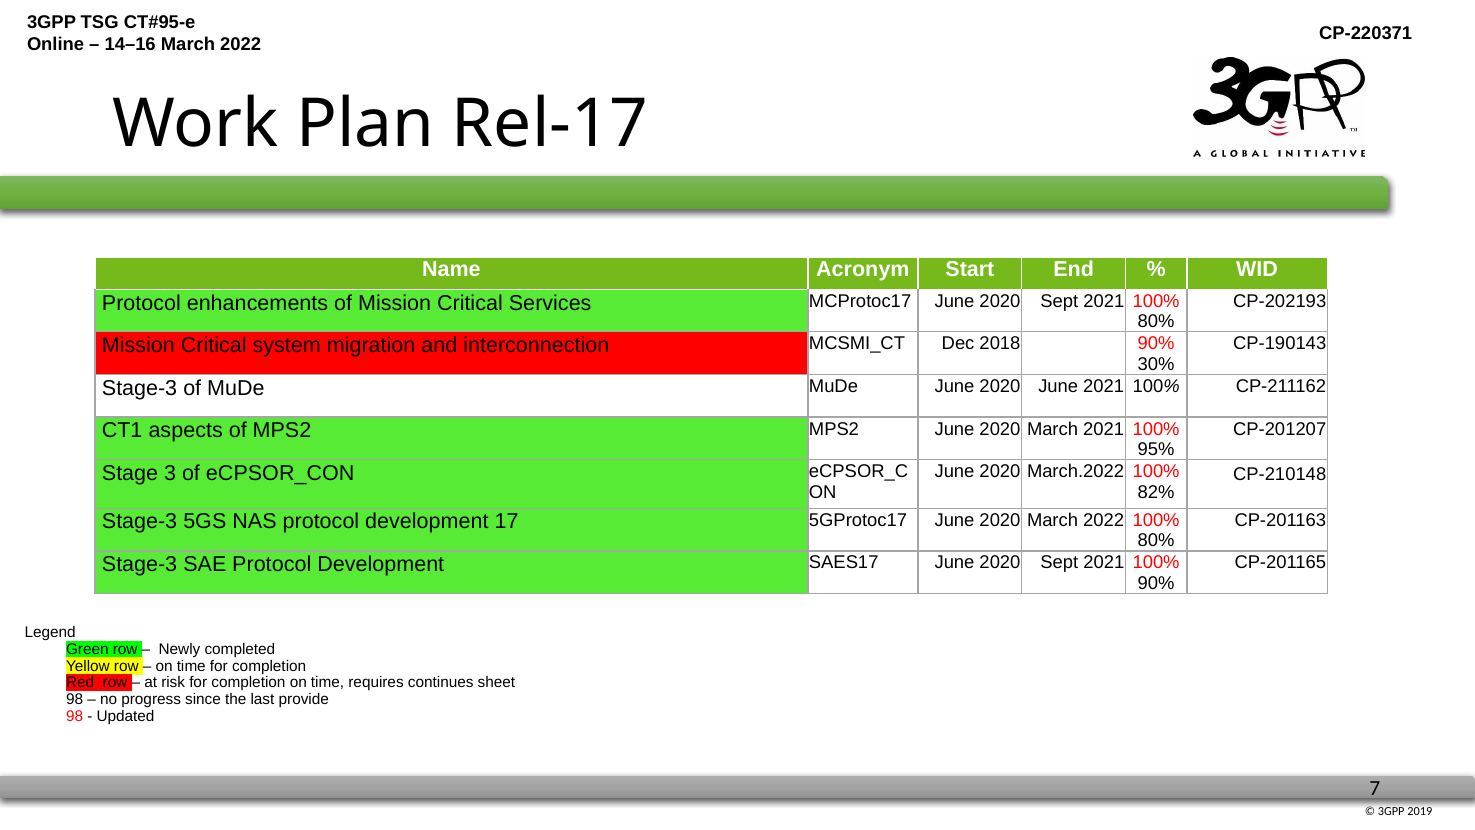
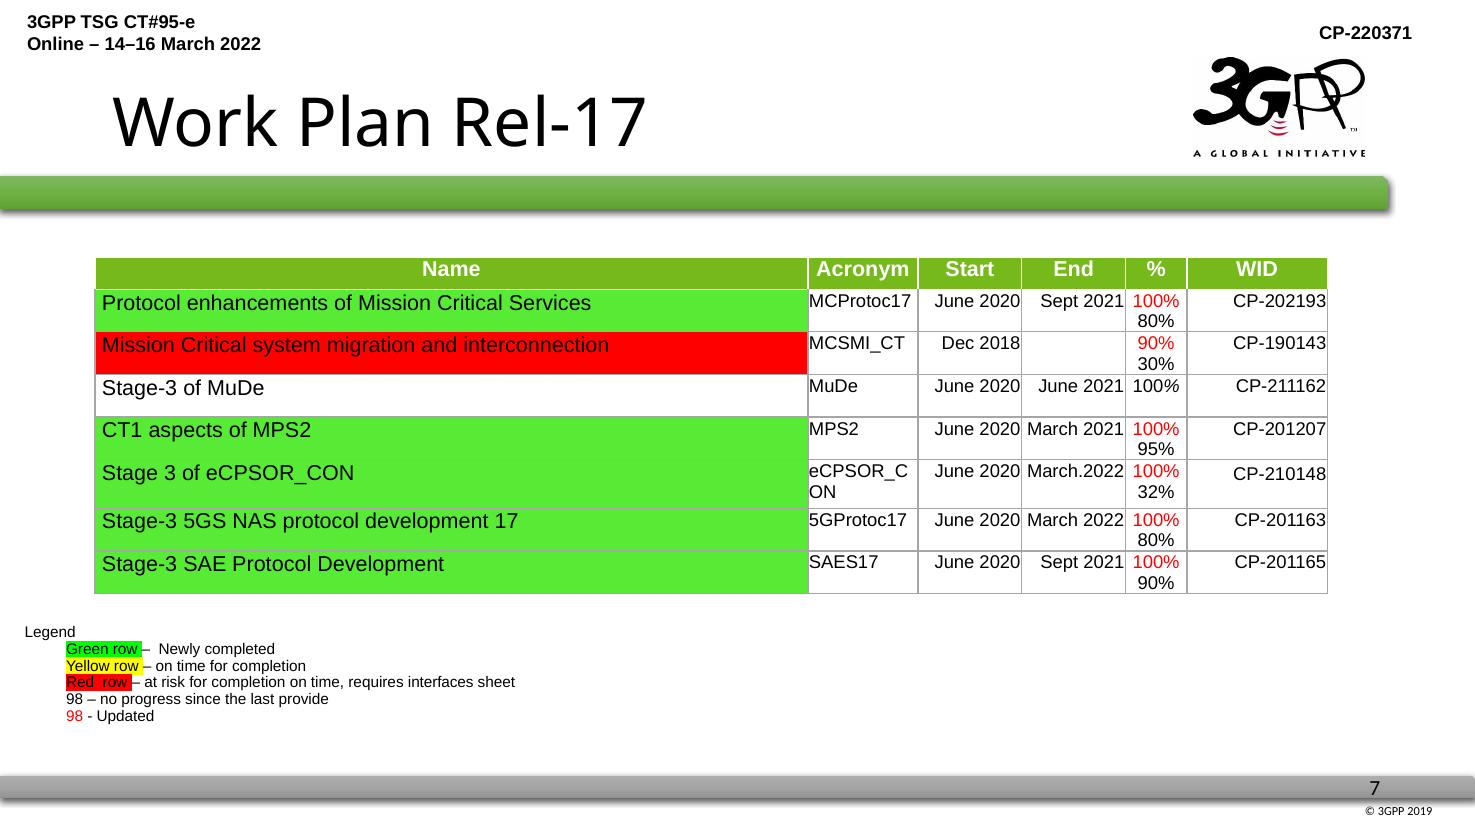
82%: 82% -> 32% (1156, 492)
continues: continues -> interfaces (441, 683)
